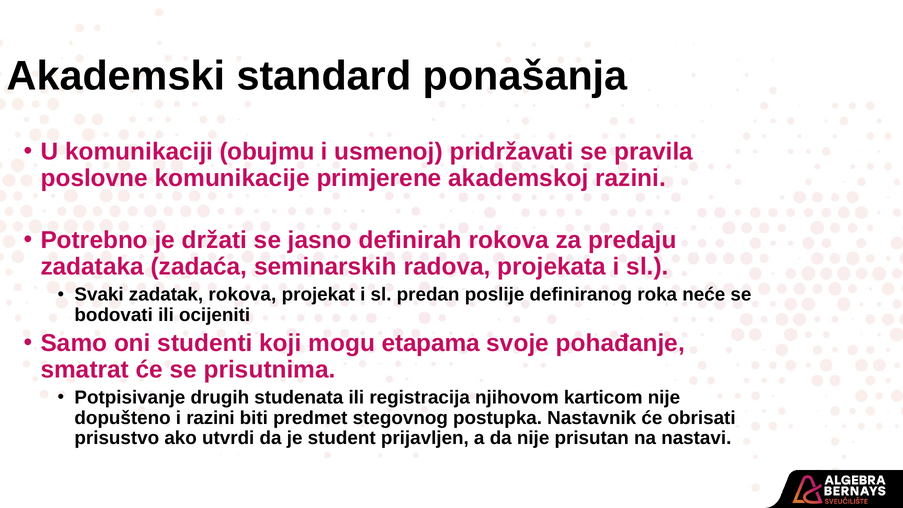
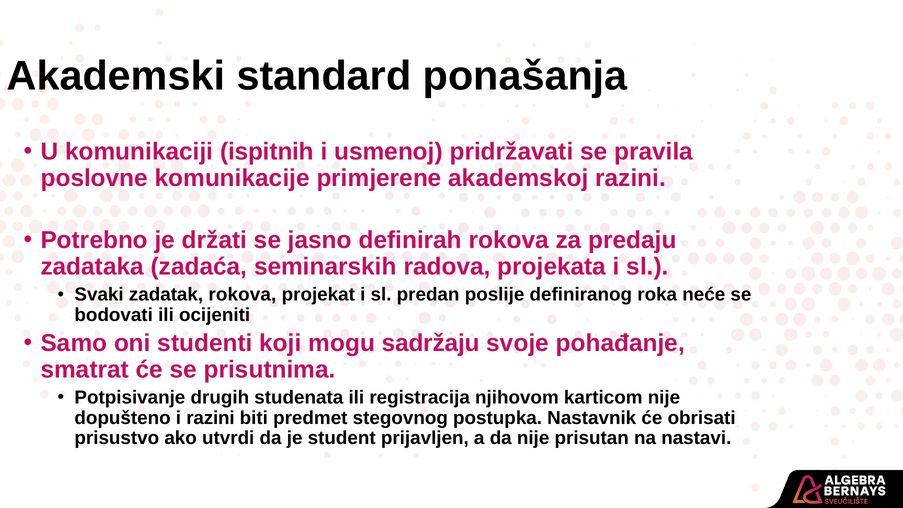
obujmu: obujmu -> ispitnih (267, 152)
etapama: etapama -> sadržaju (431, 343)
